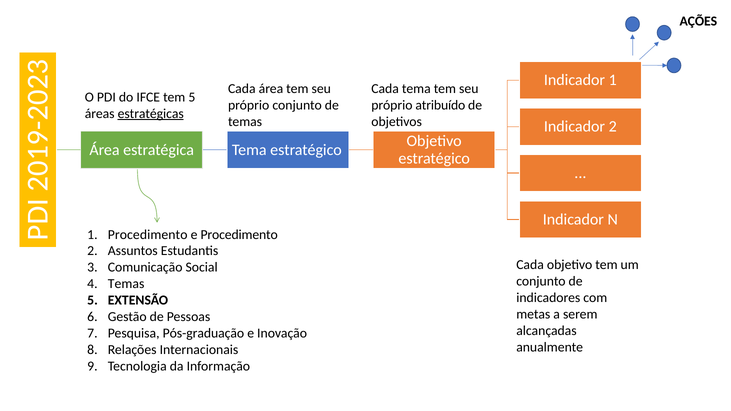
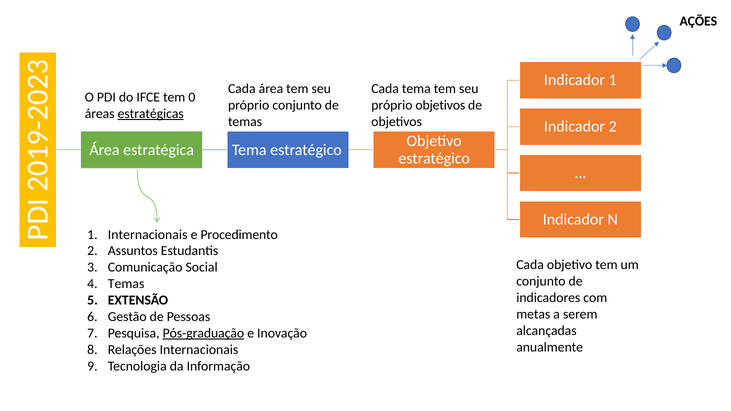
tem 5: 5 -> 0 (192, 97)
próprio atribuído: atribuído -> objetivos (440, 105)
Procedimento: Procedimento -> Internacionais (148, 235)
Pós-graduação underline: none -> present (203, 333)
